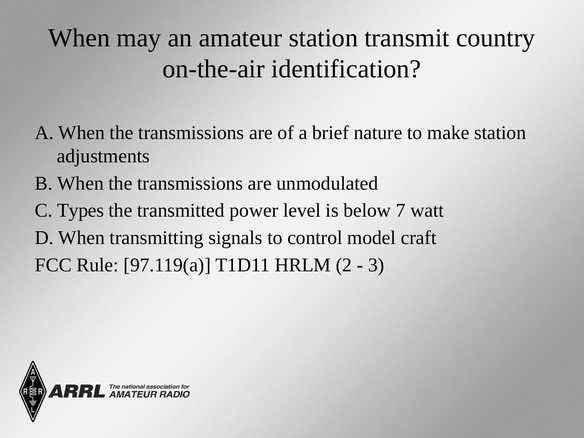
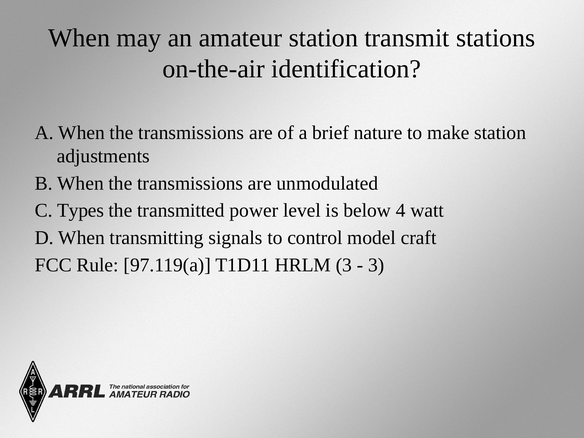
country: country -> stations (496, 38)
7: 7 -> 4 (401, 211)
HRLM 2: 2 -> 3 (344, 265)
